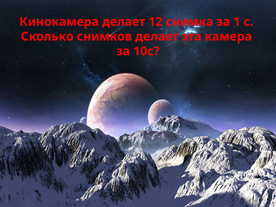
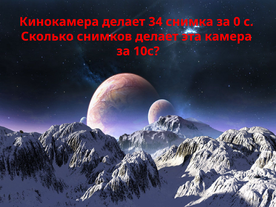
12: 12 -> 34 (155, 22)
1: 1 -> 0 (237, 22)
